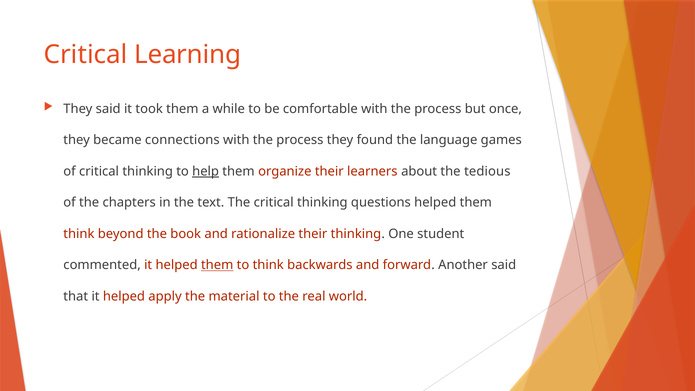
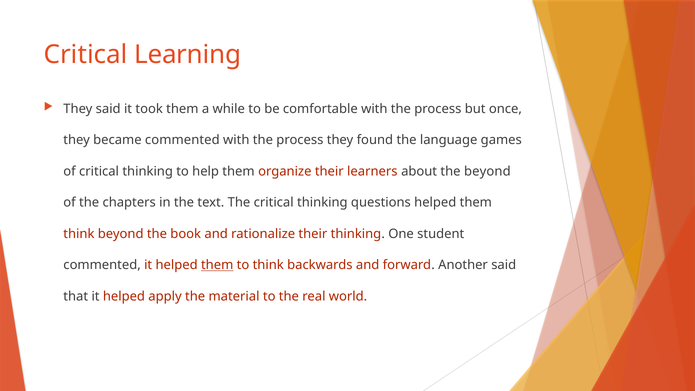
became connections: connections -> commented (182, 140)
help underline: present -> none (206, 171)
the tedious: tedious -> beyond (487, 171)
